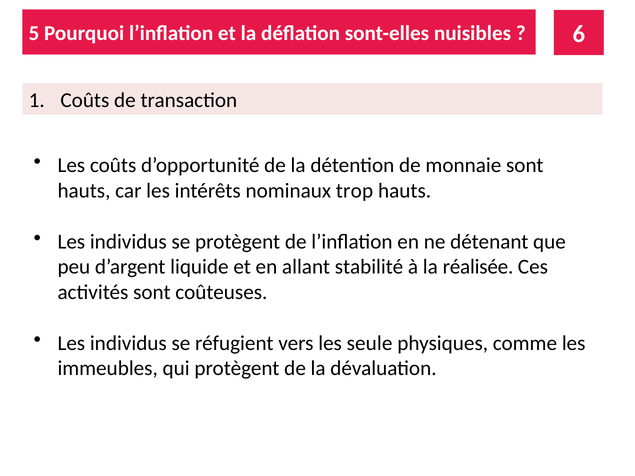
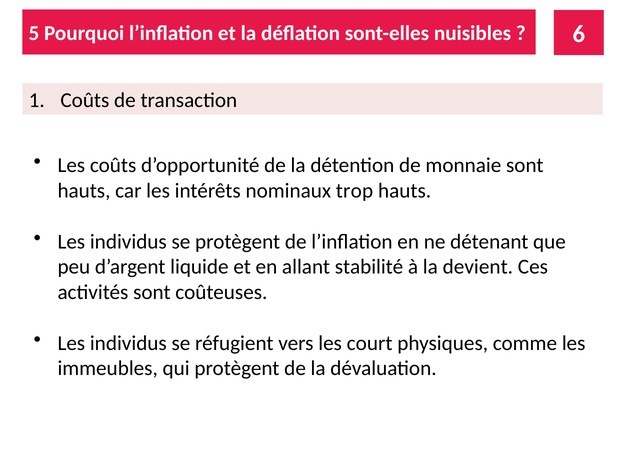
réalisée: réalisée -> devient (478, 267)
seule: seule -> court (370, 343)
